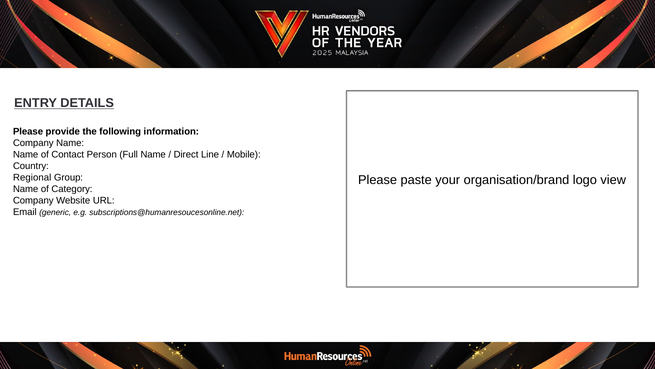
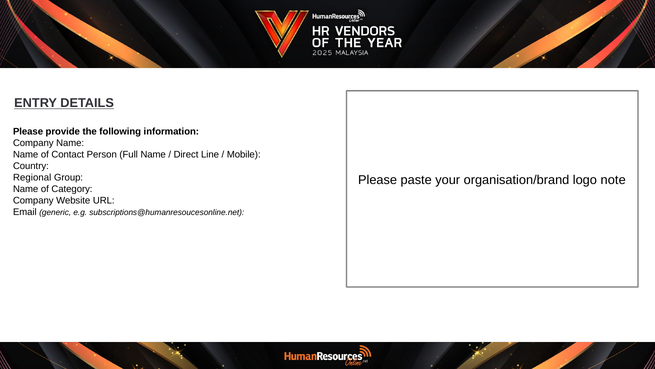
view: view -> note (613, 180)
